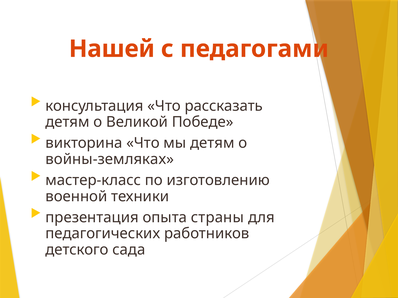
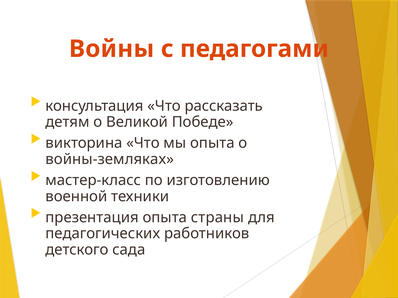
Нашей: Нашей -> Войны (112, 49)
мы детям: детям -> опыта (212, 143)
